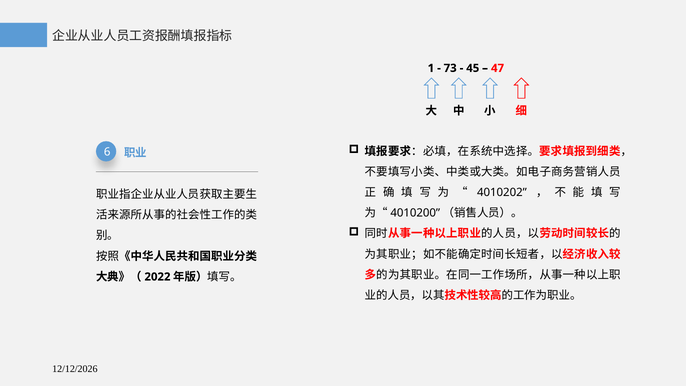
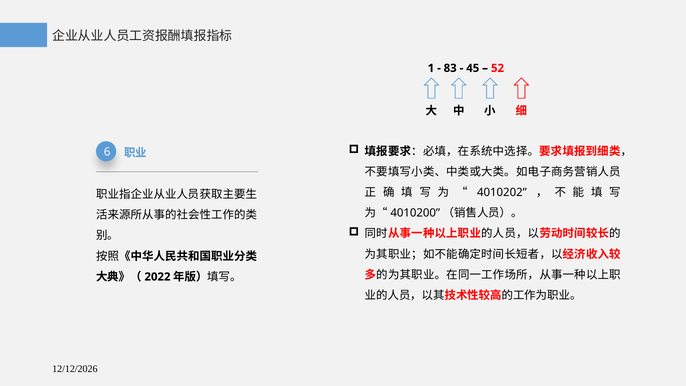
73: 73 -> 83 (450, 68)
47: 47 -> 52 (498, 68)
